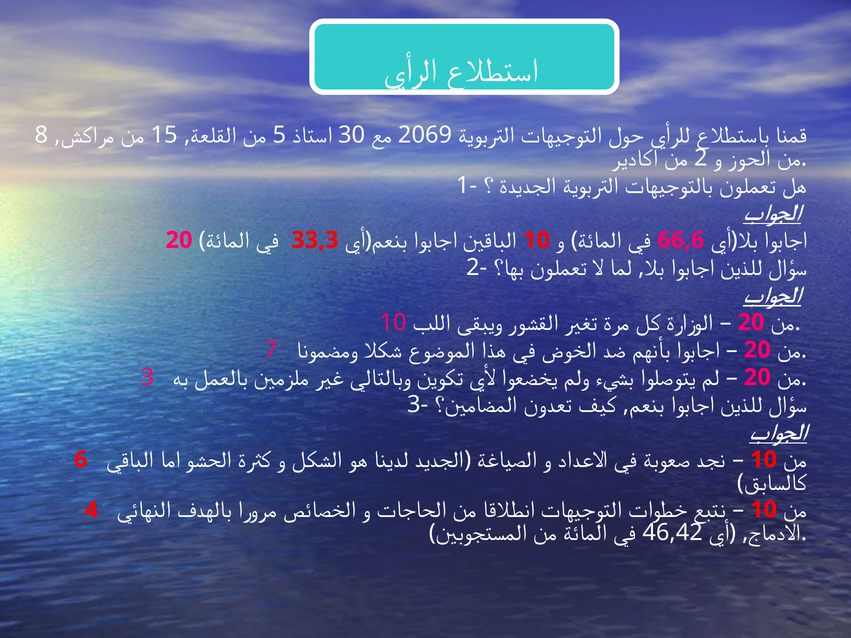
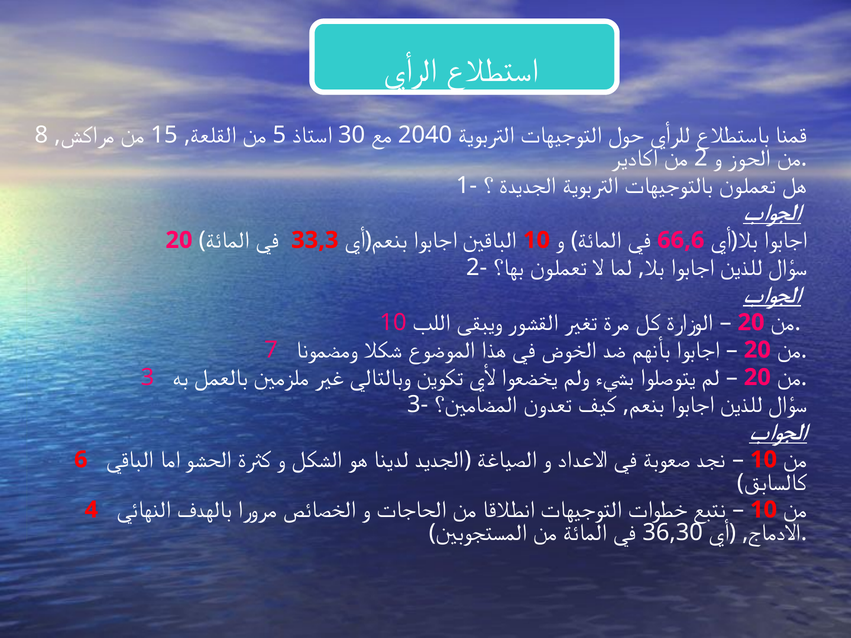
2069: 2069 -> 2040 (425, 135)
46,42: 46,42 -> 36,30 (673, 533)
